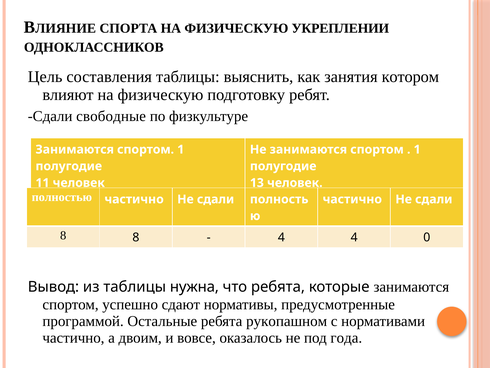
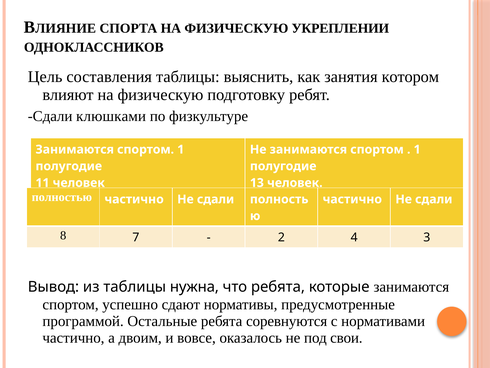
свободные: свободные -> клюшками (111, 116)
8 8: 8 -> 7 (136, 237)
4: 4 -> 2 (281, 237)
0: 0 -> 3 (427, 237)
рукопашном: рукопашном -> соревнуются (287, 321)
года: года -> свои (346, 337)
